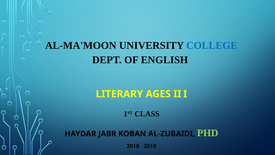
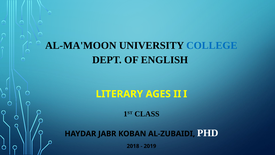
PHD colour: light green -> white (208, 133)
